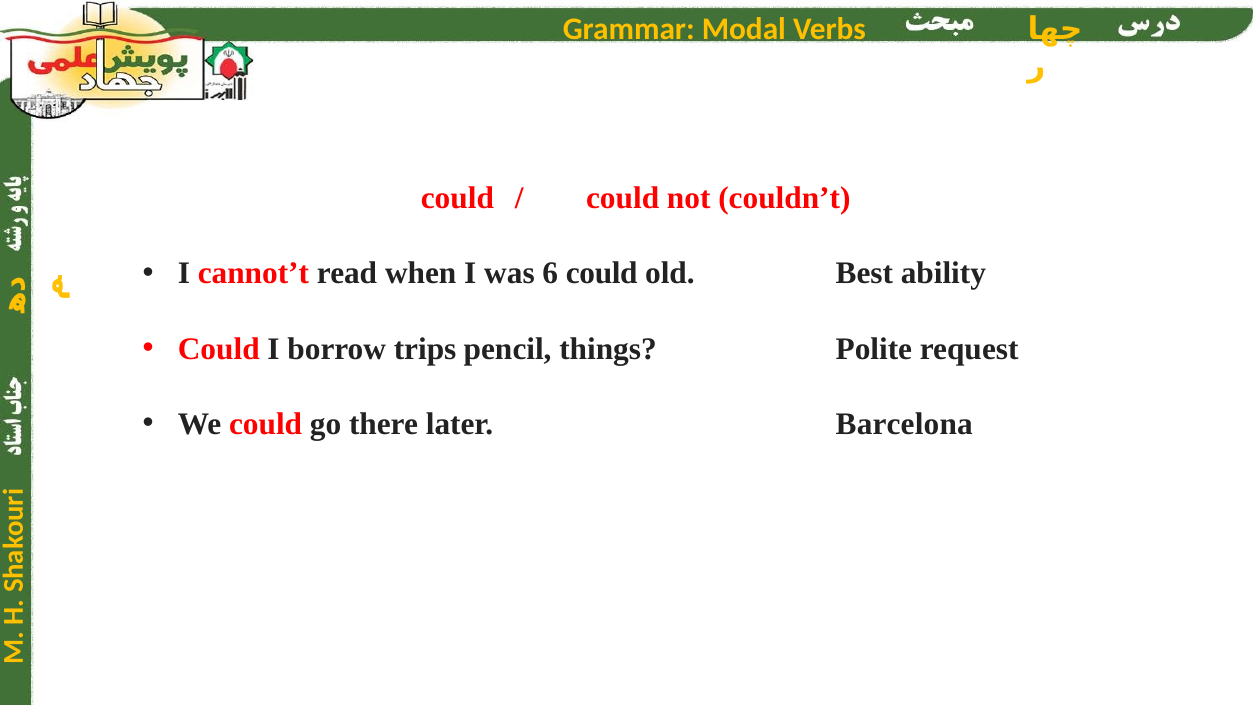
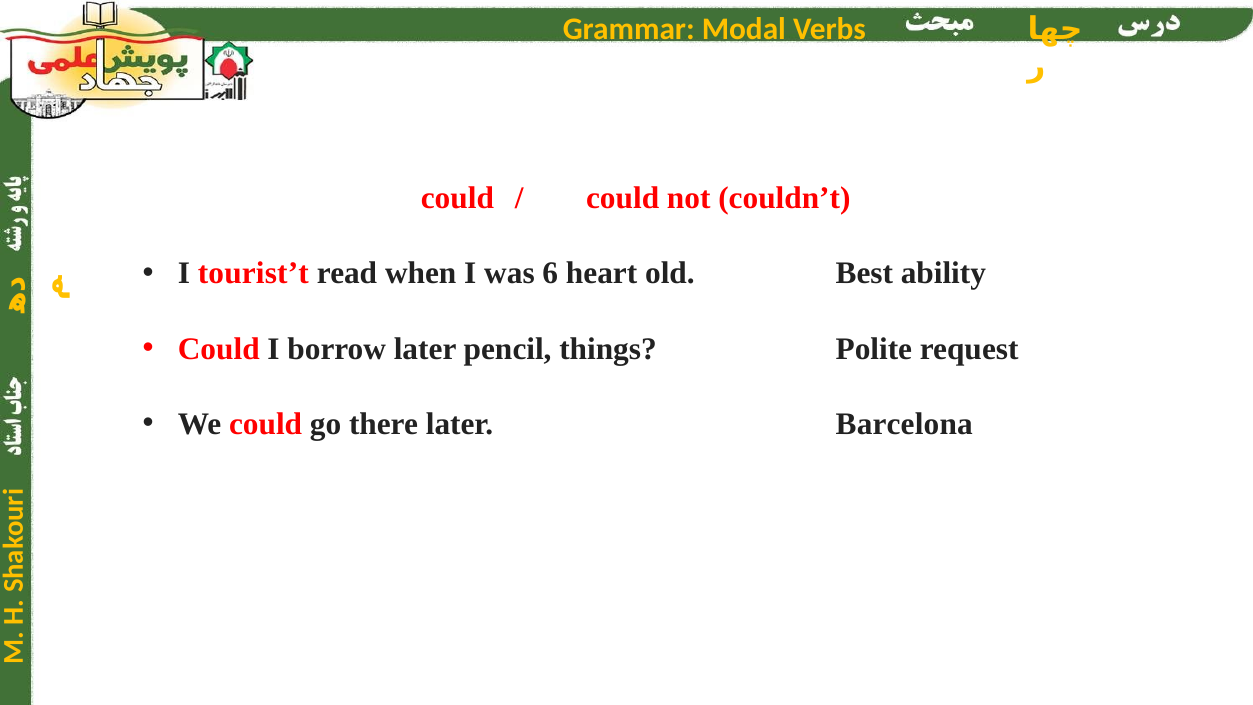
cannot’t: cannot’t -> tourist’t (253, 273)
6 could: could -> heart (602, 273)
borrow trips: trips -> later (425, 349)
